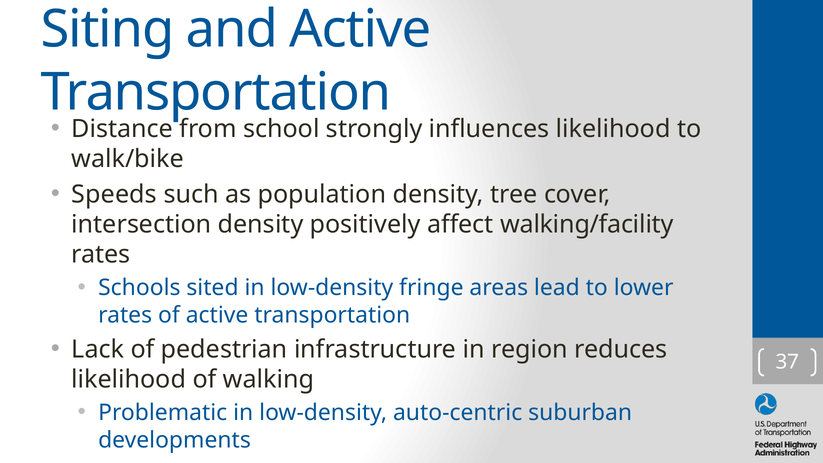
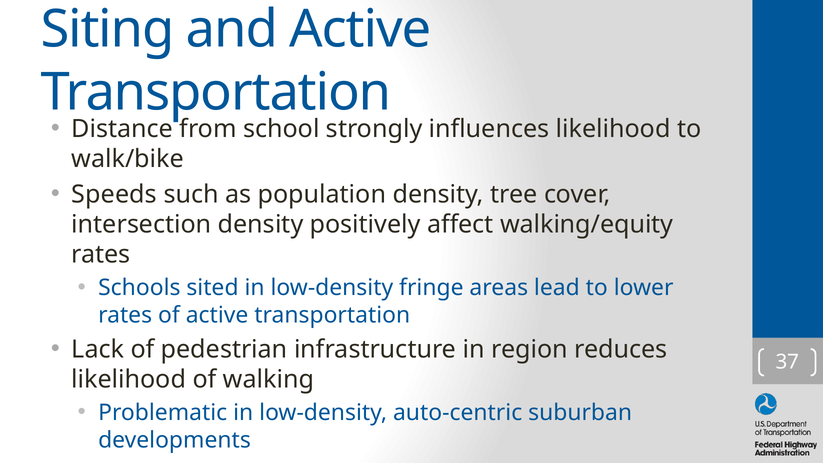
walking/facility: walking/facility -> walking/equity (587, 225)
